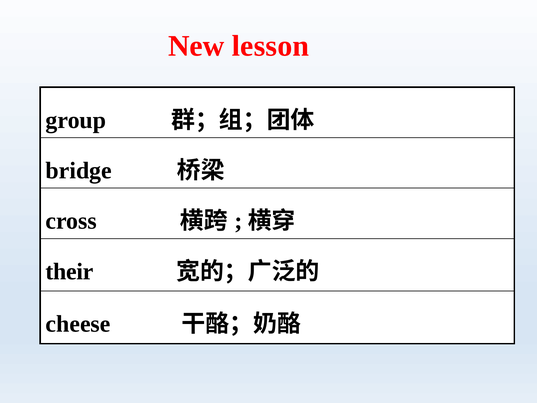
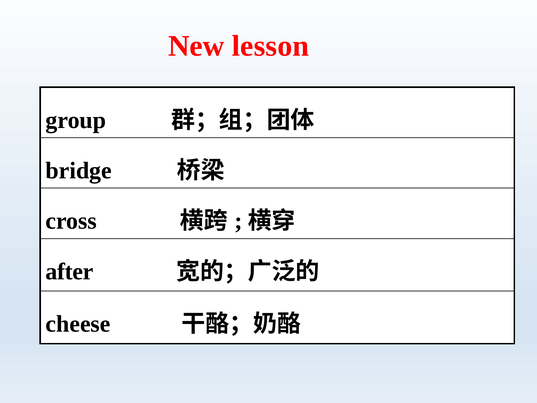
their: their -> after (70, 271)
